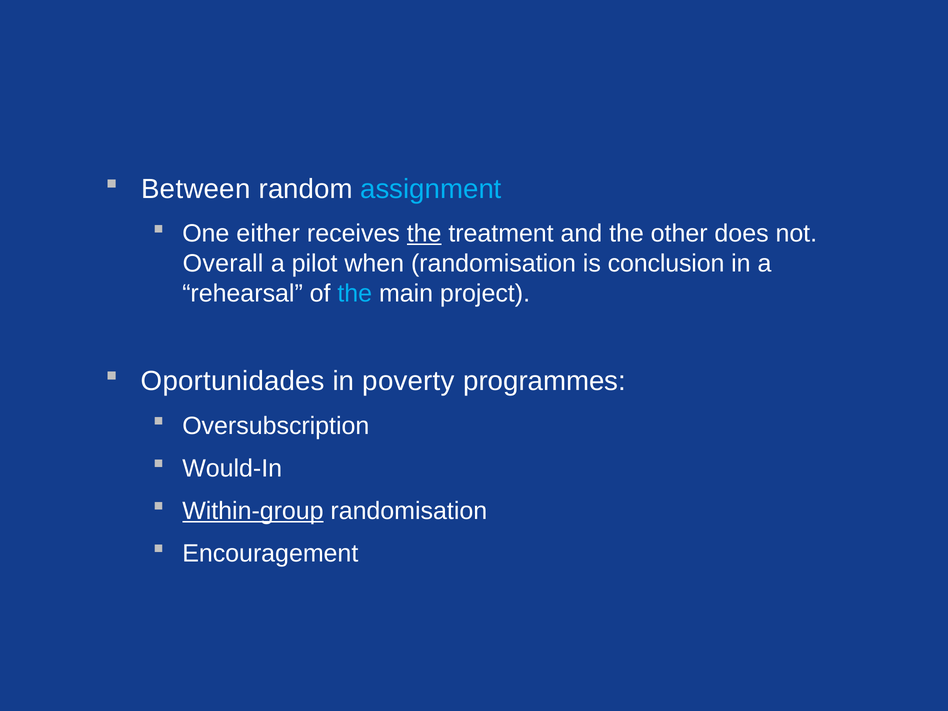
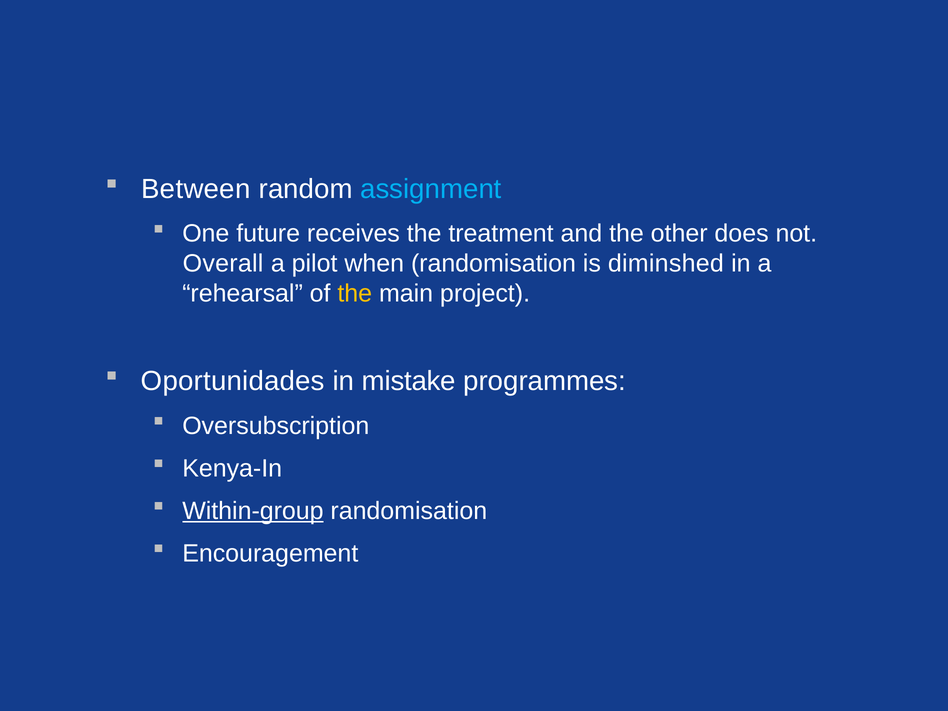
either: either -> future (268, 234)
the underline: present -> none (424, 234)
conclusion: conclusion -> diminshed (666, 264)
the colour: light blue -> yellow (355, 294)
poverty: poverty -> mistake (409, 381)
Would-In: Would-In -> Kenya-In (232, 468)
